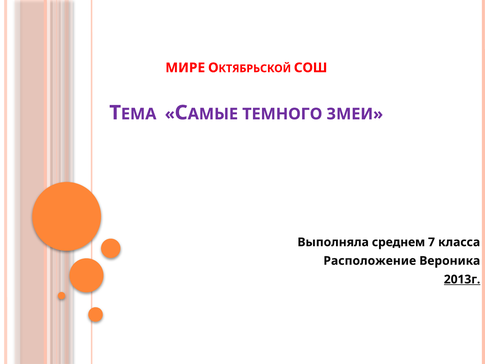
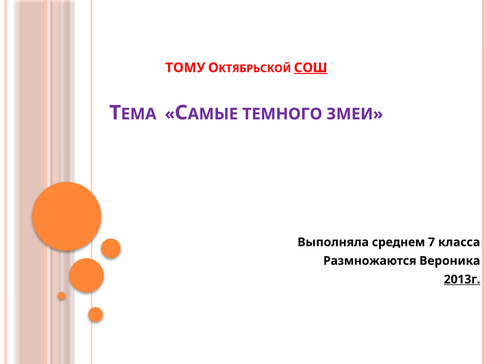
МИРЕ: МИРЕ -> ТОМУ (185, 68)
СОШ underline: none -> present (311, 68)
Расположение: Расположение -> Размножаются (370, 261)
